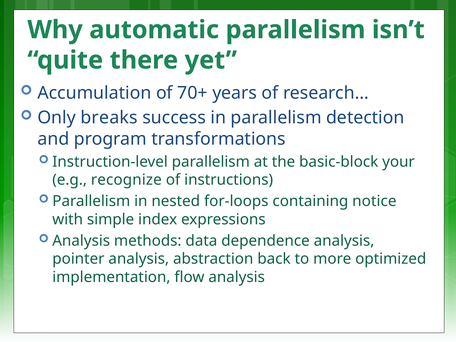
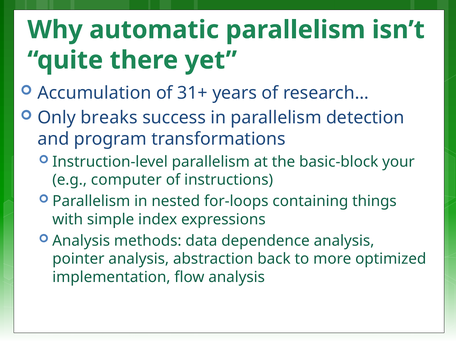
70+: 70+ -> 31+ (193, 93)
recognize: recognize -> computer (126, 180)
notice: notice -> things (374, 201)
